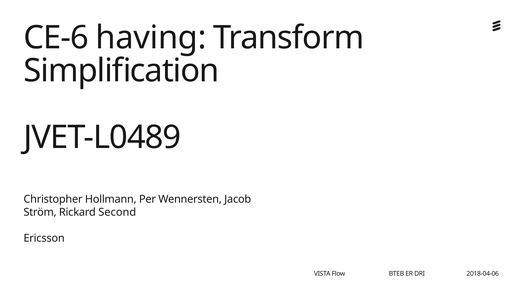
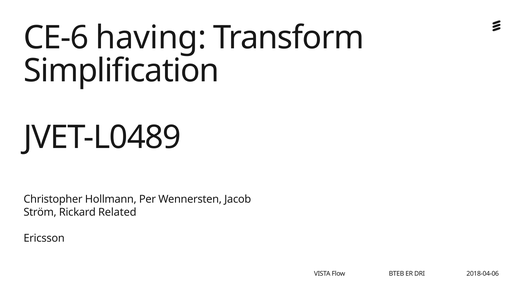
Second: Second -> Related (117, 212)
